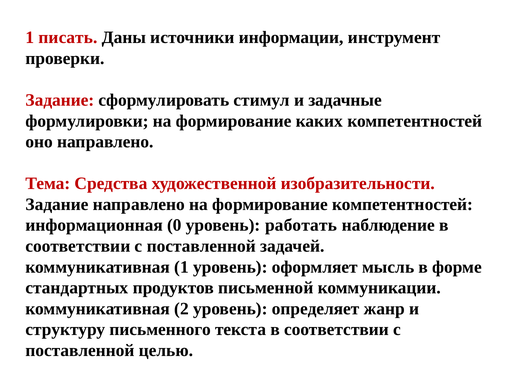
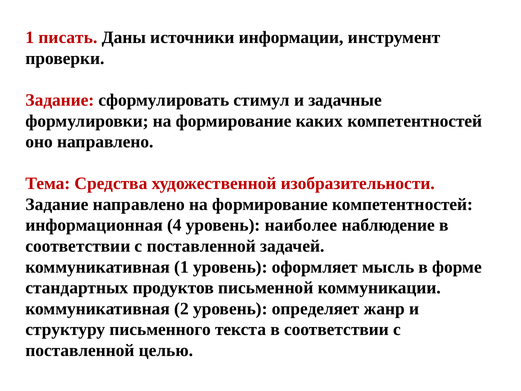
0: 0 -> 4 (174, 225)
работать: работать -> наиболее (301, 225)
